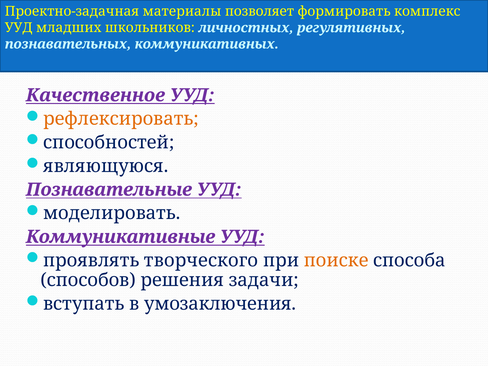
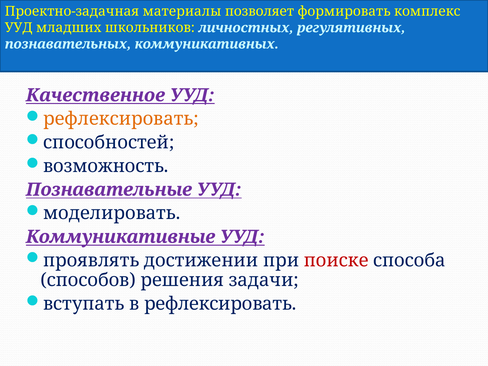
являющуюся: являющуюся -> возможность (106, 166)
творческого: творческого -> достижении (201, 260)
поиске colour: orange -> red (336, 260)
в умозаключения: умозаключения -> рефлексировать (220, 304)
